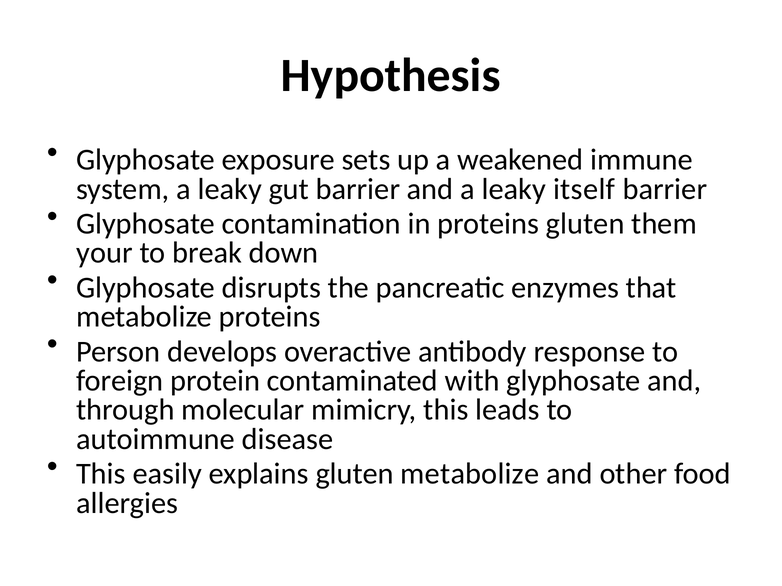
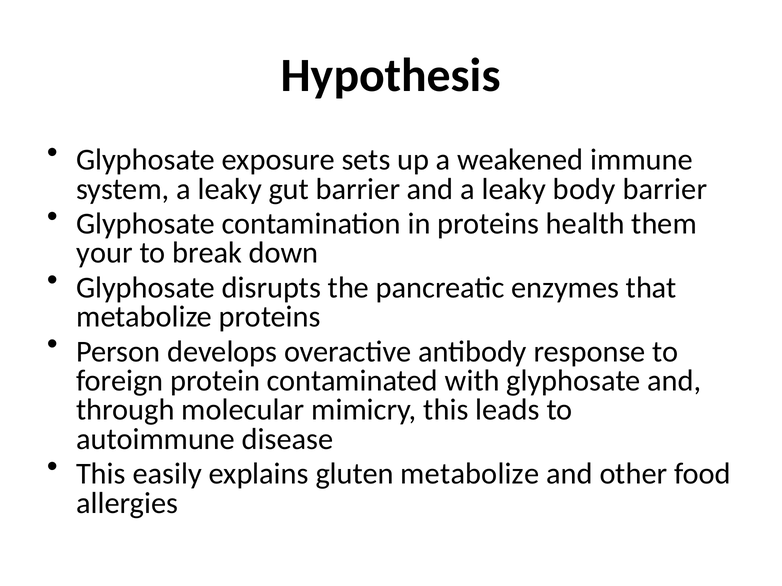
itself: itself -> body (584, 189)
proteins gluten: gluten -> health (585, 224)
